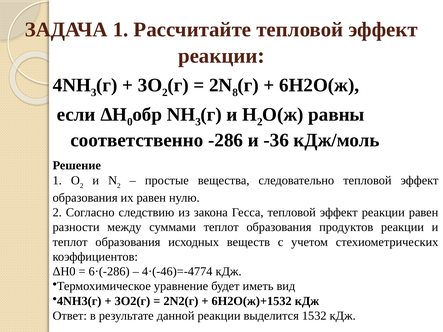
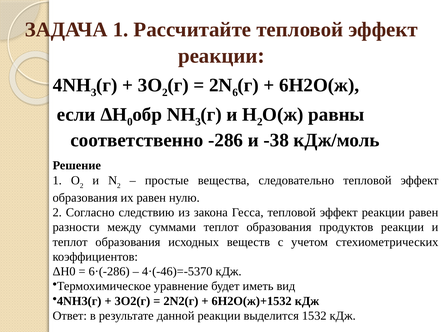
8: 8 -> 6 (235, 93)
-36: -36 -> -38 (276, 140)
4·(-46)=-4774: 4·(-46)=-4774 -> 4·(-46)=-5370 (177, 272)
